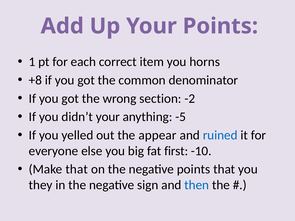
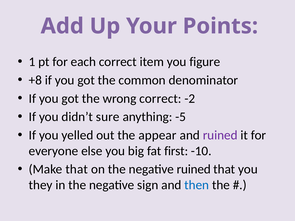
horns: horns -> figure (205, 62)
wrong section: section -> correct (160, 99)
didn’t your: your -> sure (108, 117)
ruined colour: blue -> purple (220, 135)
negative points: points -> ruined (194, 169)
